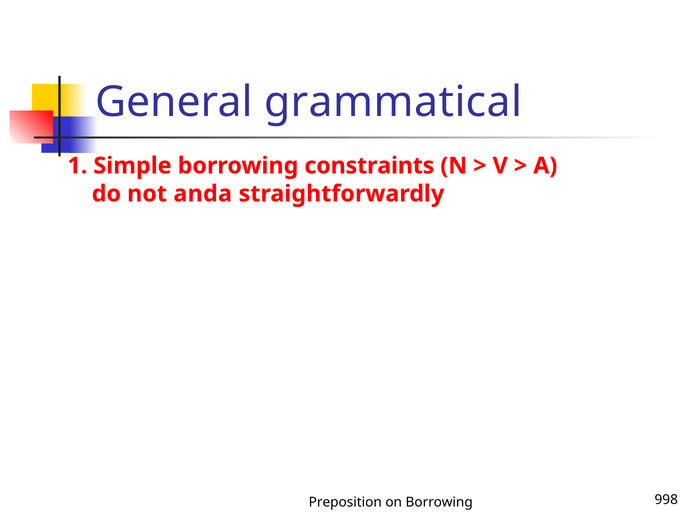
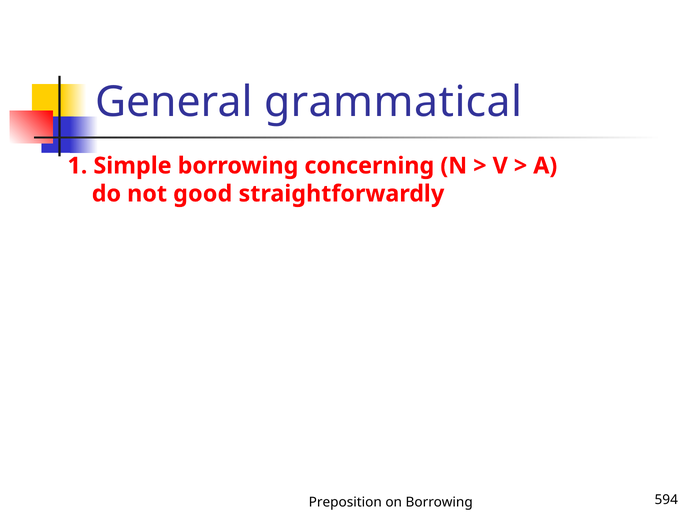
constraints: constraints -> concerning (369, 166)
anda: anda -> good (203, 194)
998: 998 -> 594 (666, 500)
